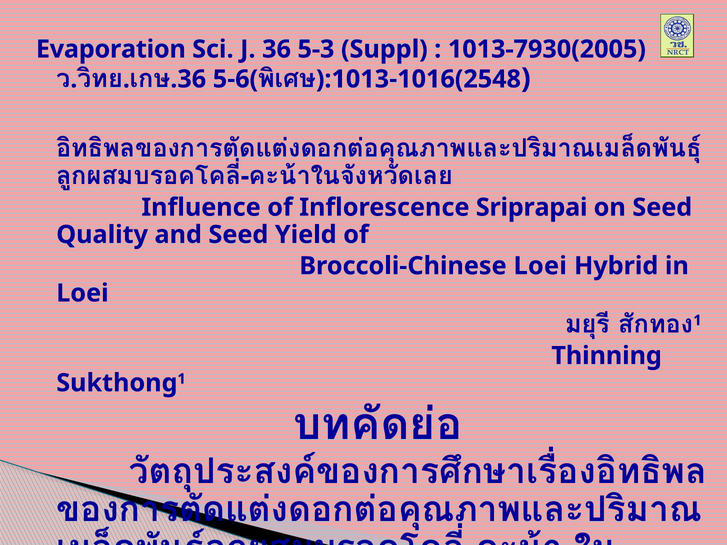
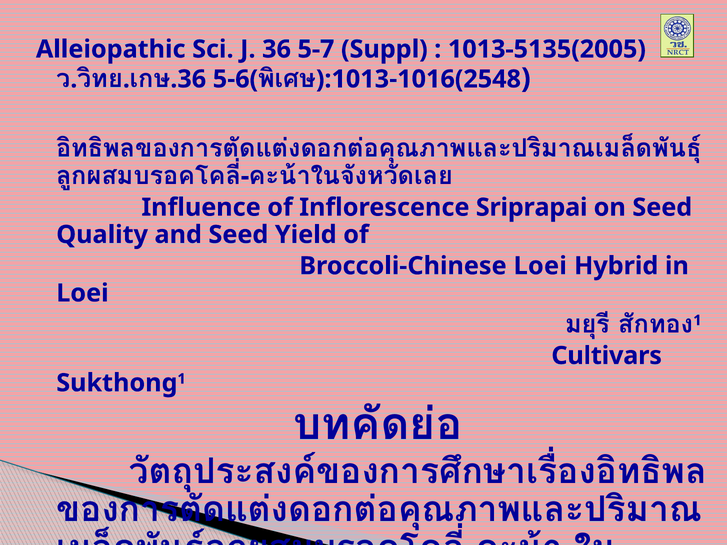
Evaporation: Evaporation -> Alleiopathic (111, 49)
5-3: 5-3 -> 5-7 (316, 49)
1013-7930(2005: 1013-7930(2005 -> 1013-5135(2005 (547, 49)
Thinning: Thinning -> Cultivars (607, 356)
